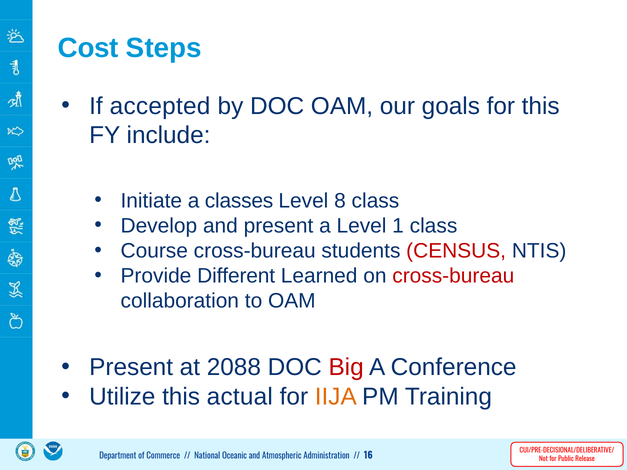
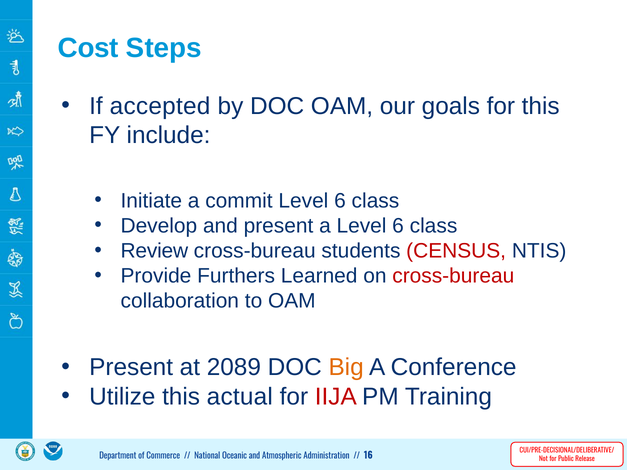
classes: classes -> commit (239, 201)
8: 8 -> 6 (340, 201)
a Level 1: 1 -> 6 (398, 226)
Course: Course -> Review (154, 251)
Different: Different -> Furthers (236, 276)
2088: 2088 -> 2089 (234, 368)
Big colour: red -> orange (346, 368)
IIJA colour: orange -> red (336, 397)
